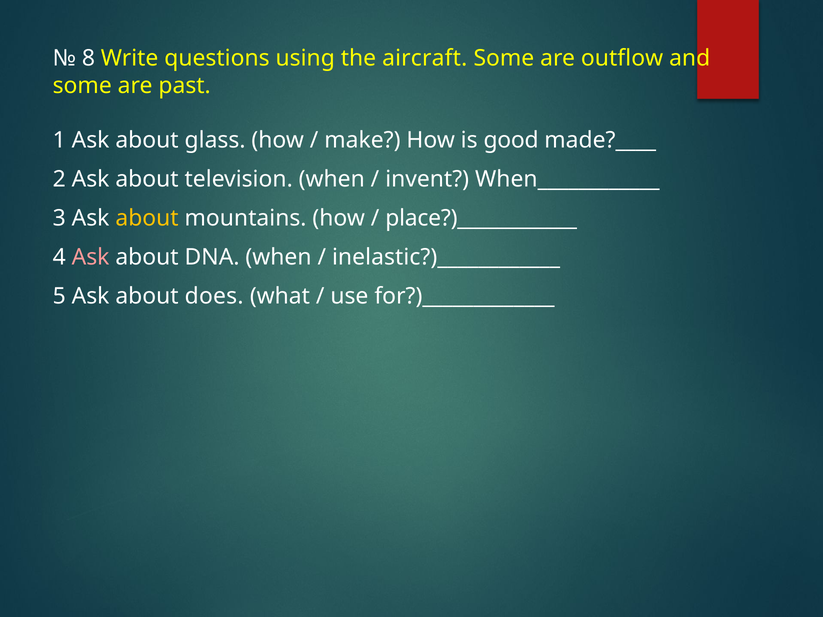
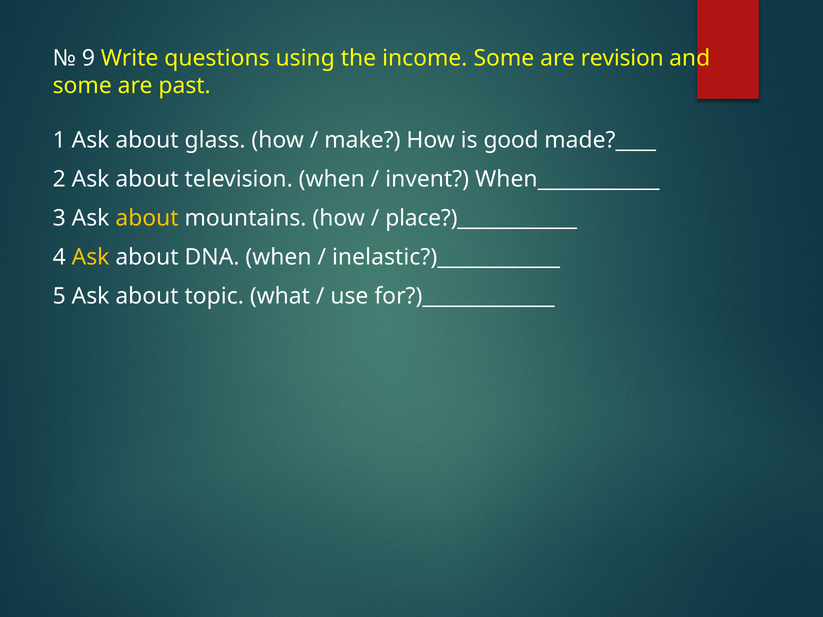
8: 8 -> 9 (88, 58)
aircraft: aircraft -> income (425, 58)
outflow: outflow -> revision (622, 58)
Ask colour: pink -> yellow (91, 257)
does: does -> topic (214, 296)
